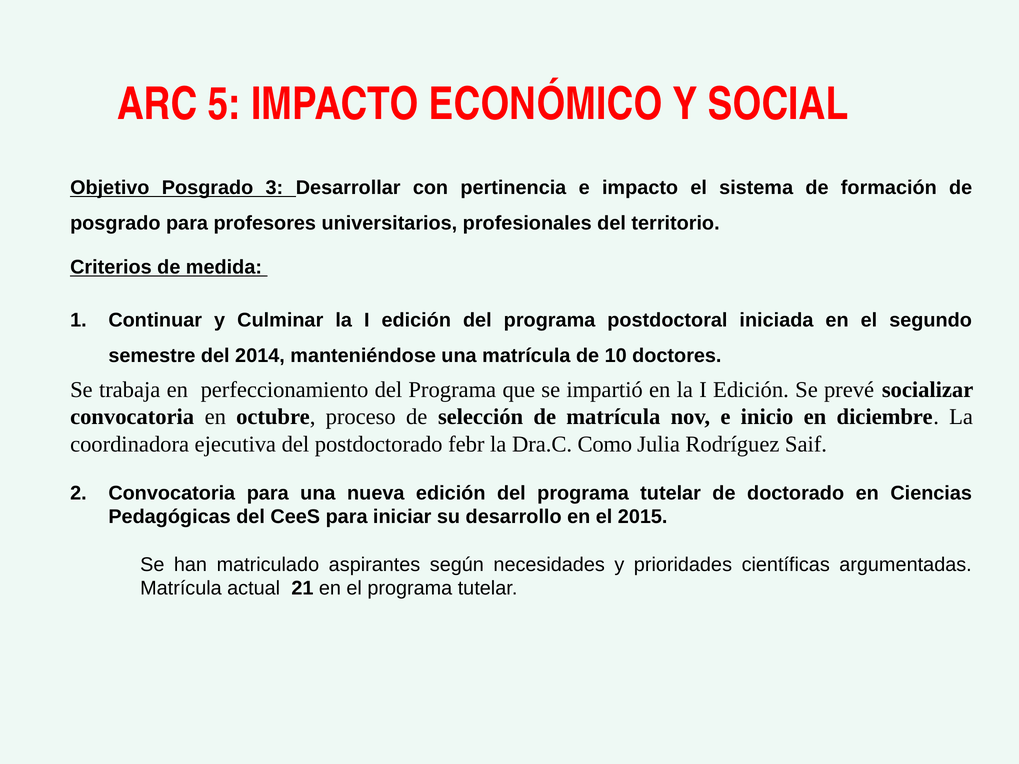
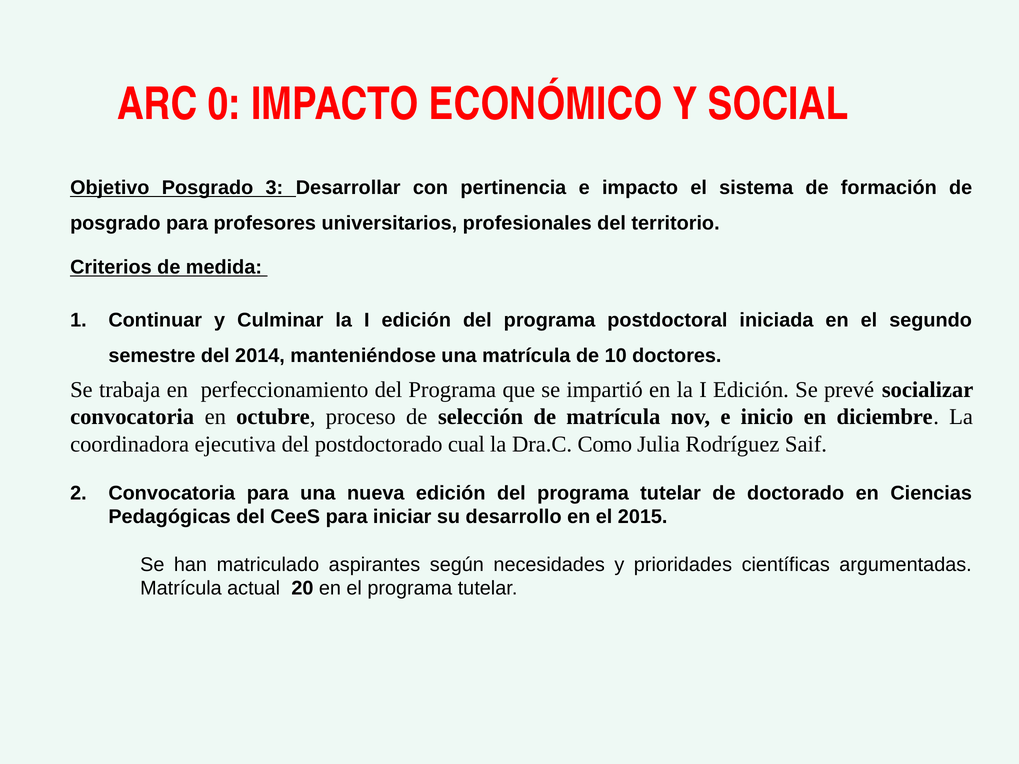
5: 5 -> 0 (224, 105)
febr: febr -> cual (466, 444)
21: 21 -> 20 (302, 588)
